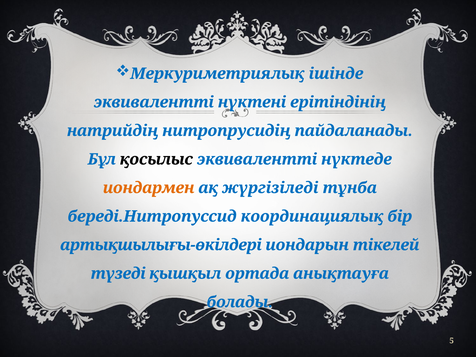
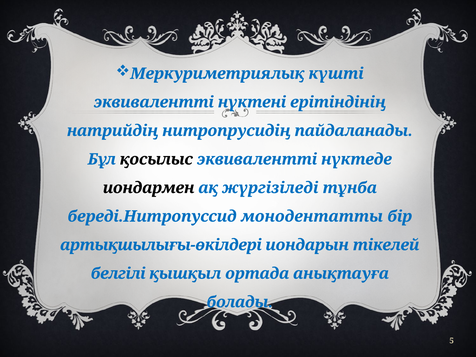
ішінде: ішінде -> күшті (336, 74)
иондармен colour: orange -> black (149, 188)
координациялық: координациялық -> монодентатты (312, 216)
түзеді: түзеді -> белгілі (118, 274)
